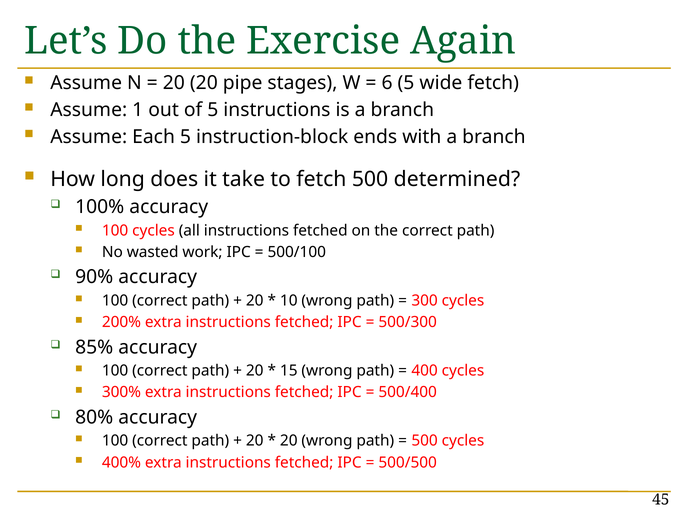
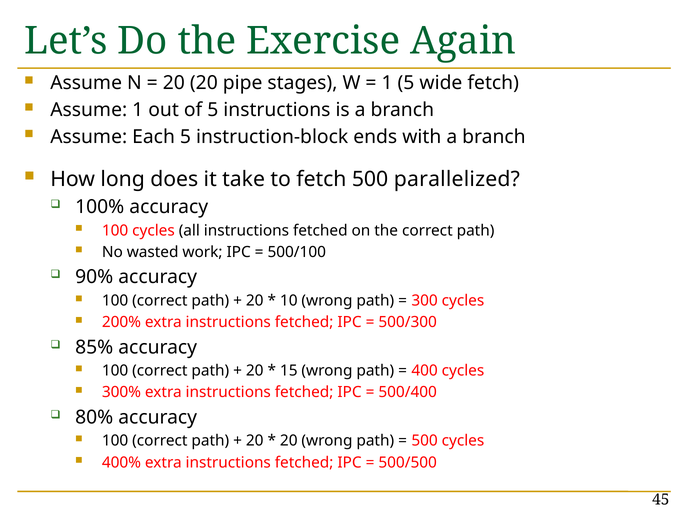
6: 6 -> 1 (387, 83)
determined: determined -> parallelized (457, 179)
